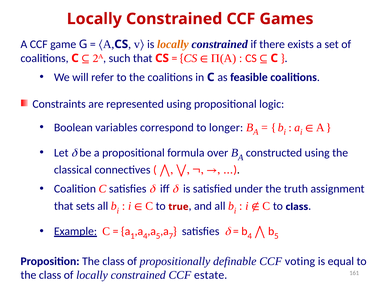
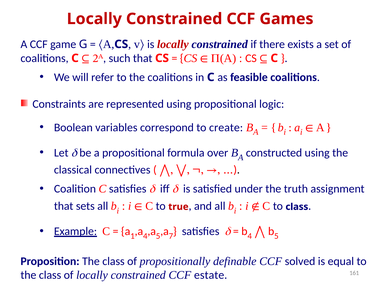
locally colour: orange -> red (173, 44)
longer: longer -> create (226, 128)
voting: voting -> solved (300, 262)
